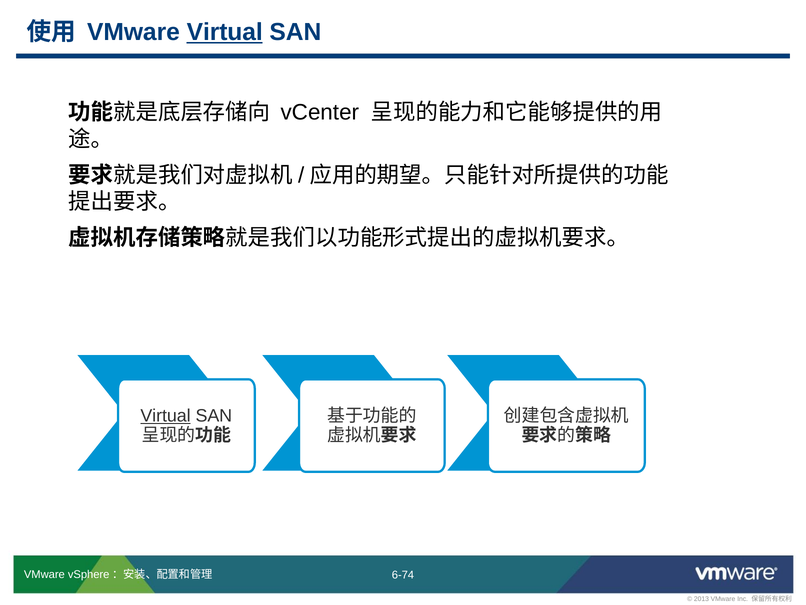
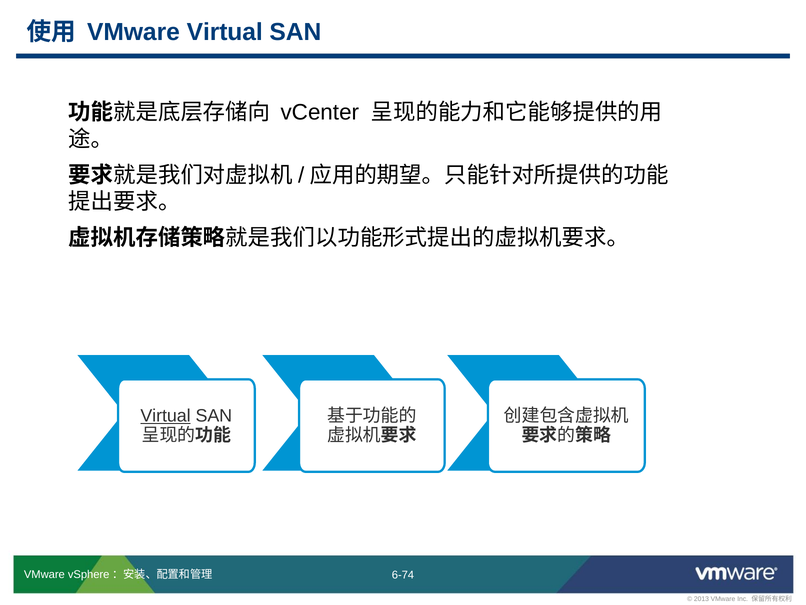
Virtual underline: present -> none (225, 32)
